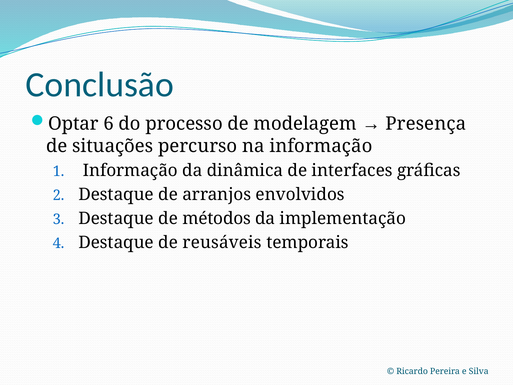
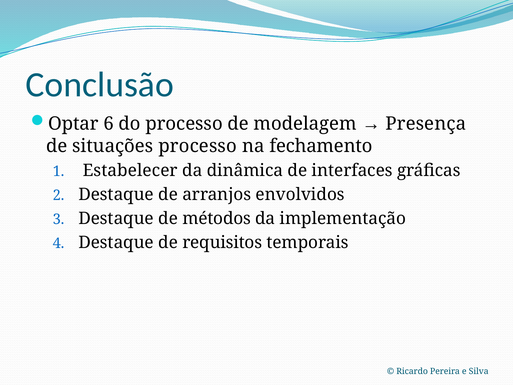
situações percurso: percurso -> processo (198, 146)
na informação: informação -> fechamento (321, 146)
Informação: Informação -> Estabelecer (130, 171)
reusáveis: reusáveis -> requisitos (222, 242)
